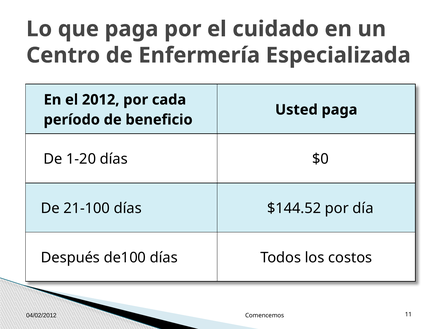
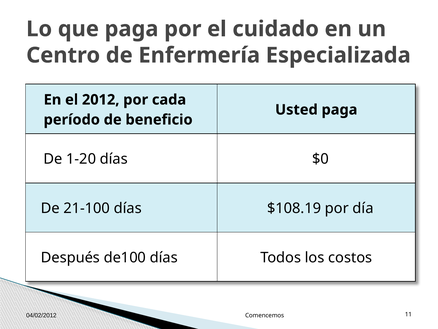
$144.52: $144.52 -> $108.19 (294, 208)
